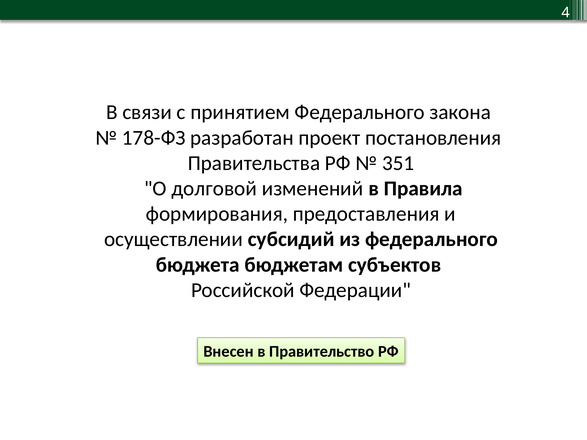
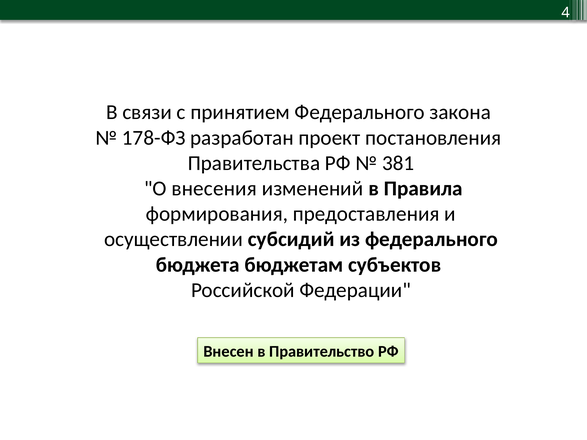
351: 351 -> 381 (398, 163)
долговой: долговой -> внесения (214, 189)
